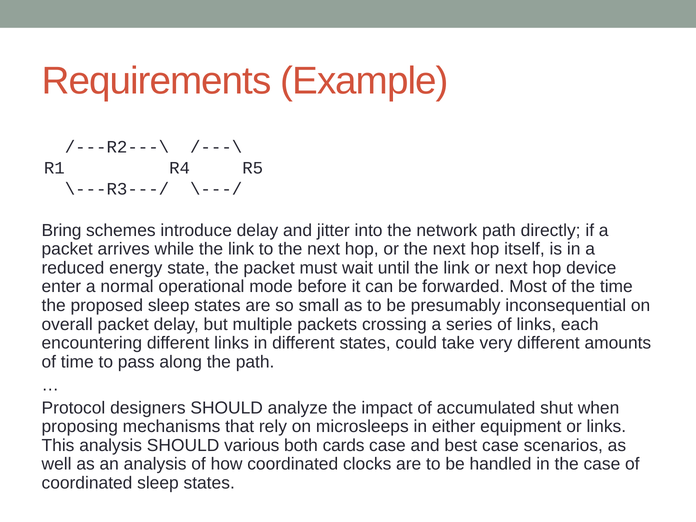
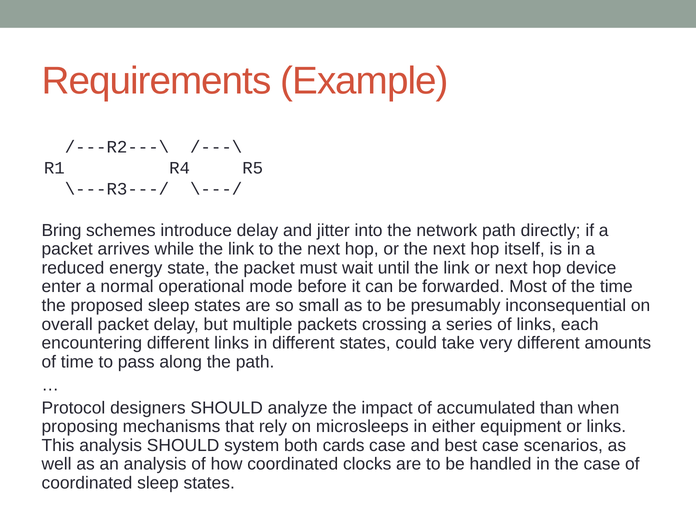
shut: shut -> than (557, 408)
various: various -> system (252, 445)
